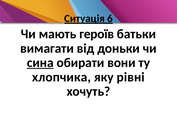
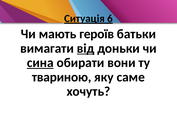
від underline: none -> present (86, 48)
хлопчика: хлопчика -> твариною (62, 77)
рівні: рівні -> саме (131, 77)
